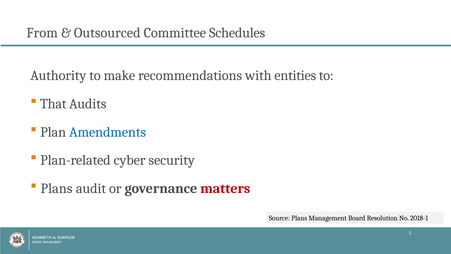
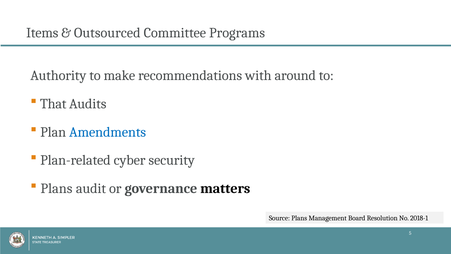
From: From -> Items (42, 33)
Schedules: Schedules -> Programs (237, 33)
entities: entities -> around (295, 75)
matters colour: red -> black (225, 188)
